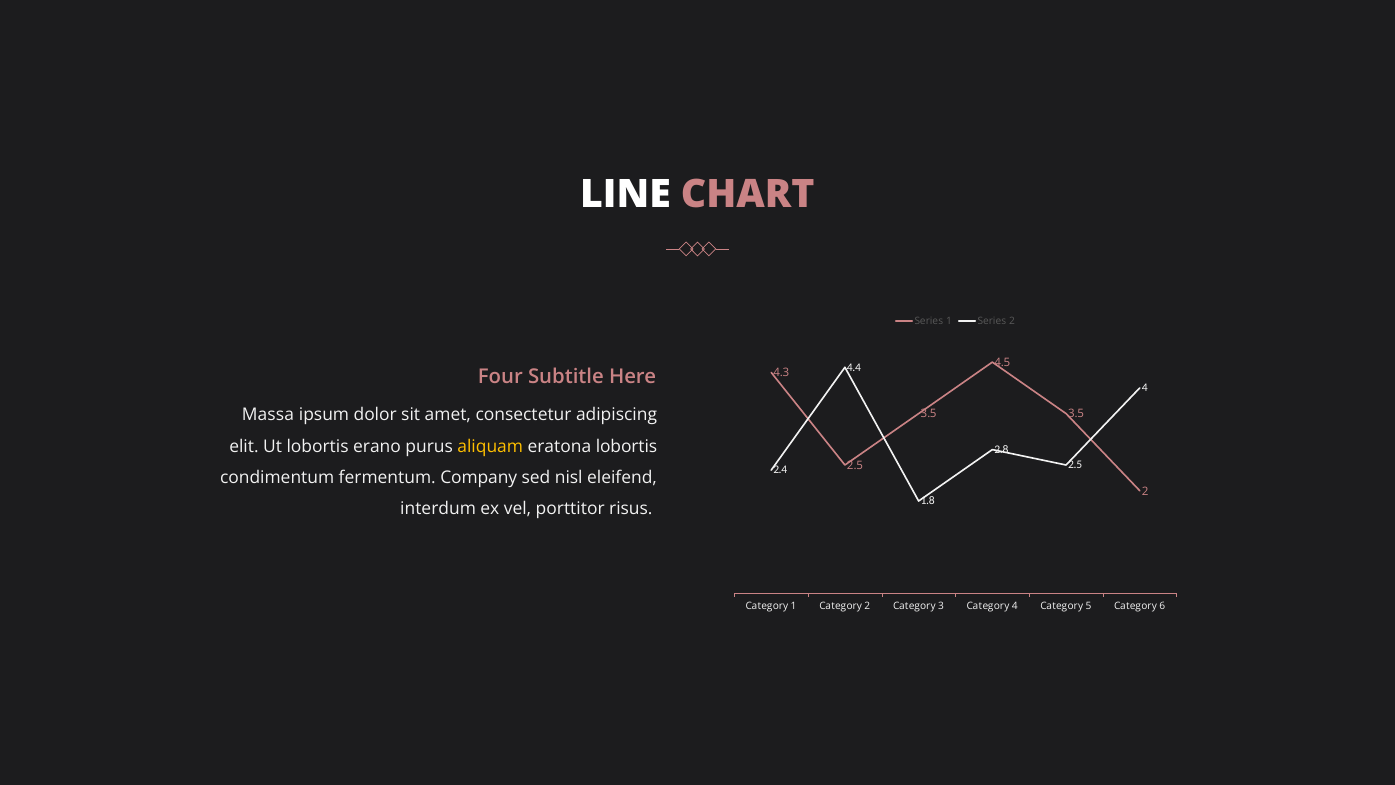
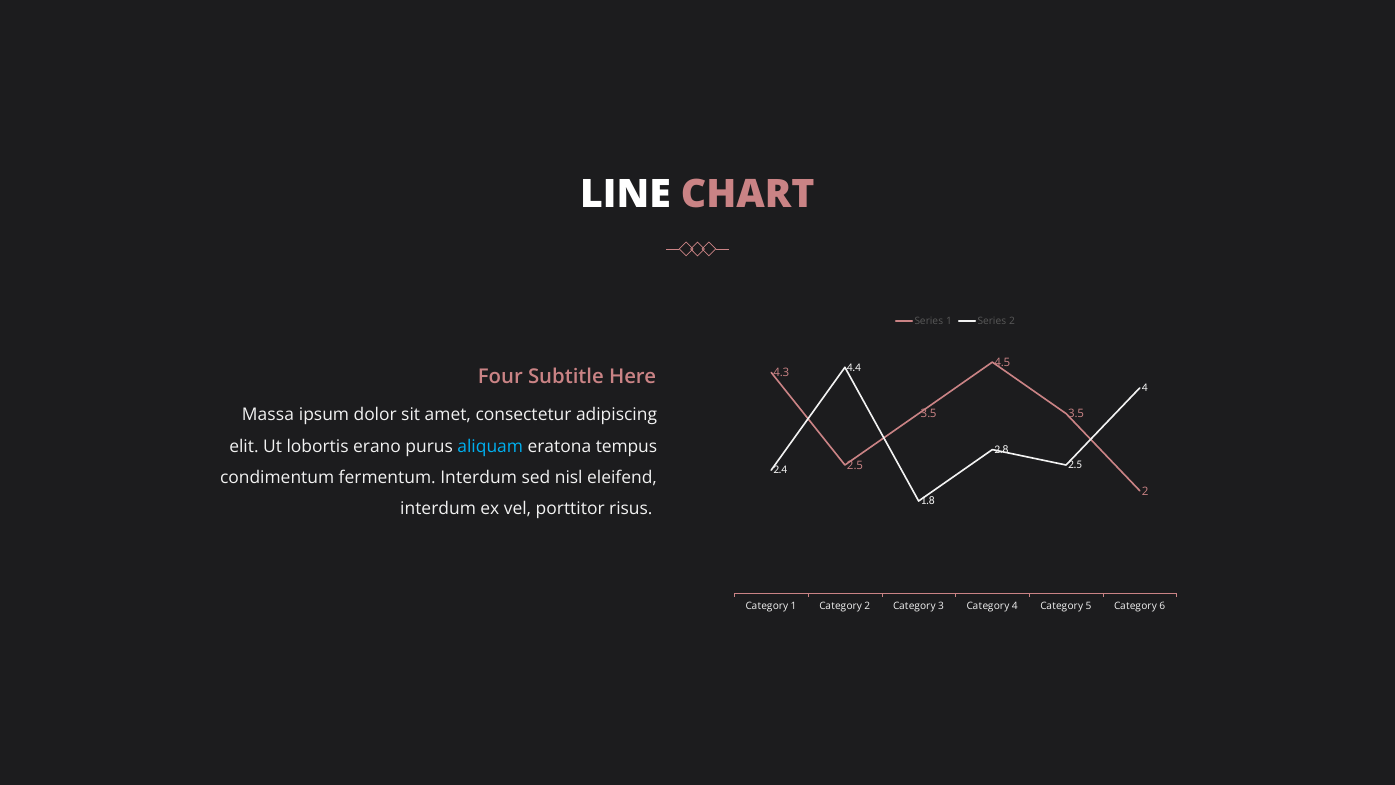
aliquam colour: yellow -> light blue (490, 446)
eratona lobortis: lobortis -> tempus (626, 446)
fermentum Company: Company -> Interdum (479, 477)
